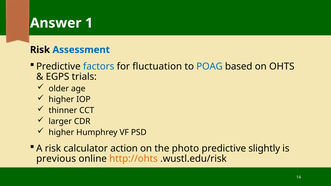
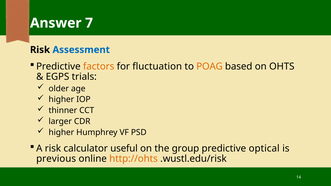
1: 1 -> 7 (89, 23)
factors colour: blue -> orange (99, 66)
POAG colour: blue -> orange (210, 66)
action: action -> useful (124, 148)
photo: photo -> group (185, 148)
slightly: slightly -> optical (264, 148)
